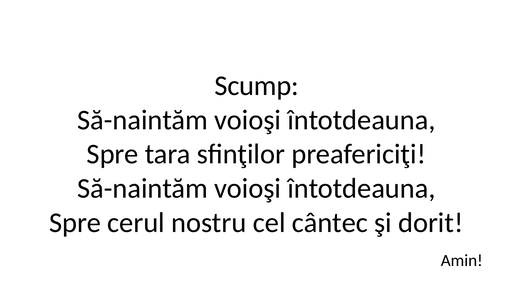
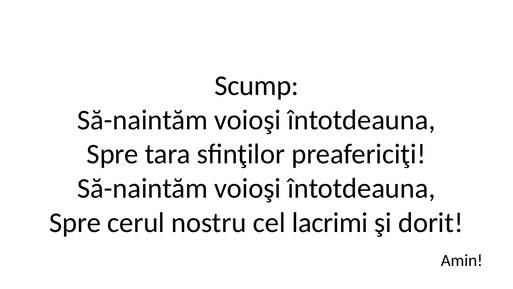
cântec: cântec -> lacrimi (330, 222)
